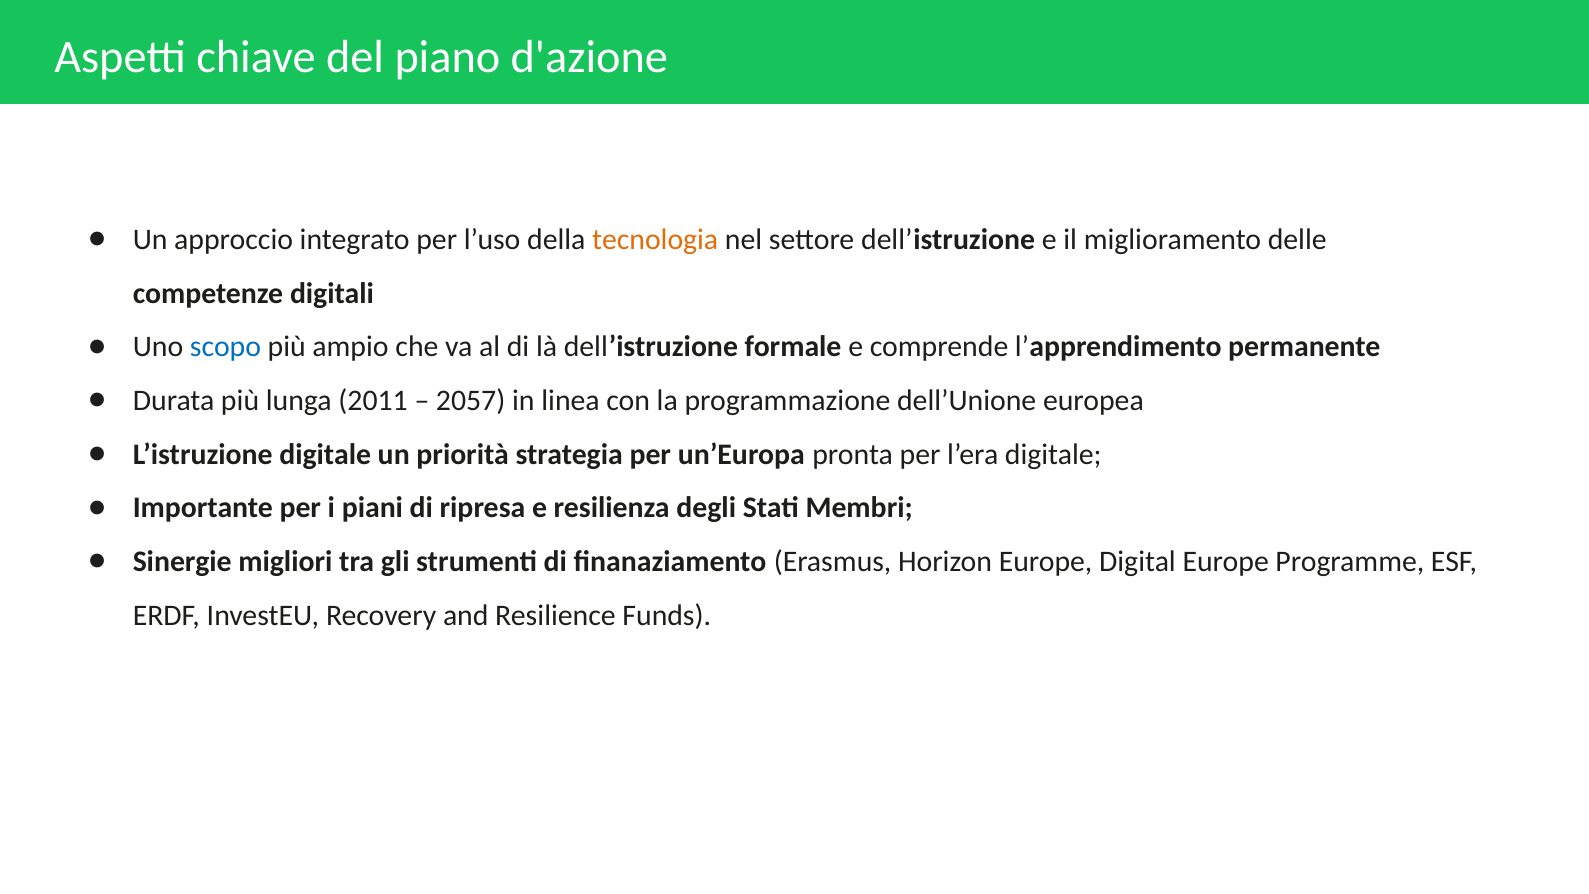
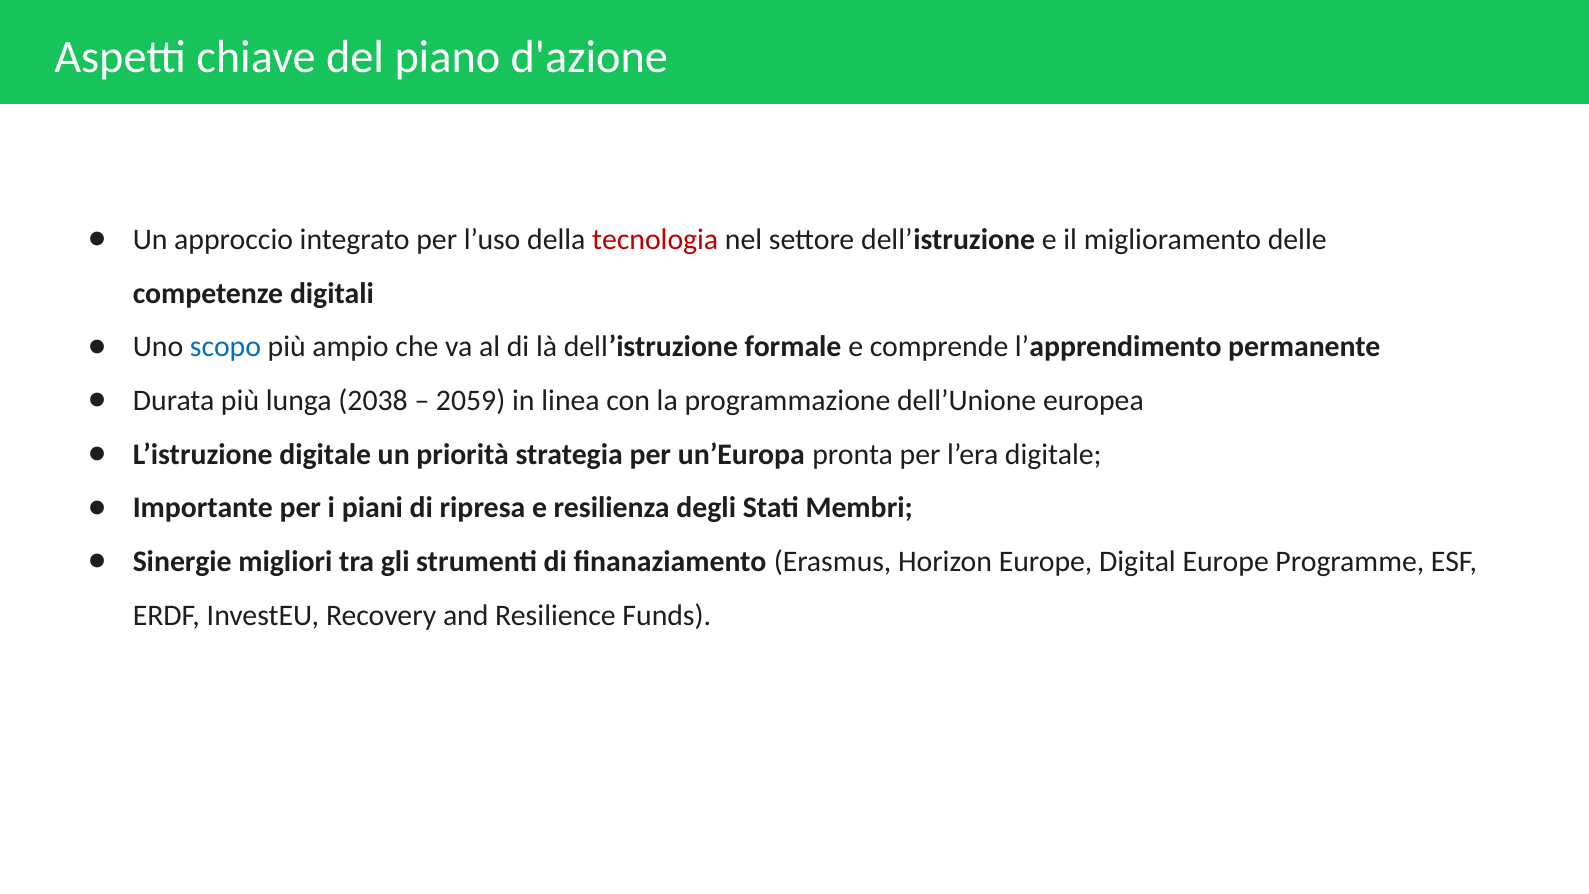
tecnologia colour: orange -> red (655, 240)
2011: 2011 -> 2038 (373, 401)
2057: 2057 -> 2059 (471, 401)
